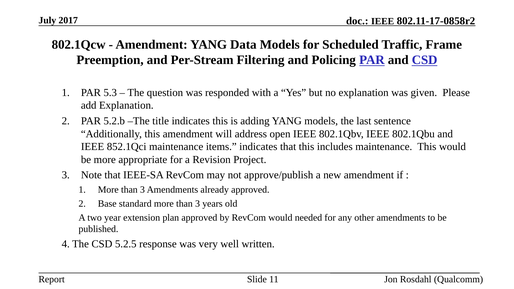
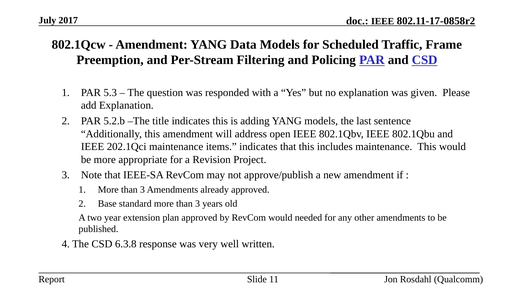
852.1Qci: 852.1Qci -> 202.1Qci (127, 147)
5.2.5: 5.2.5 -> 6.3.8 (126, 244)
